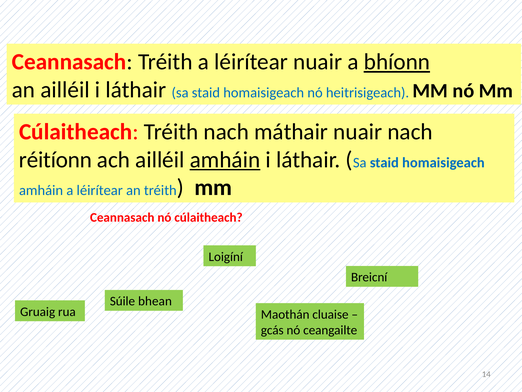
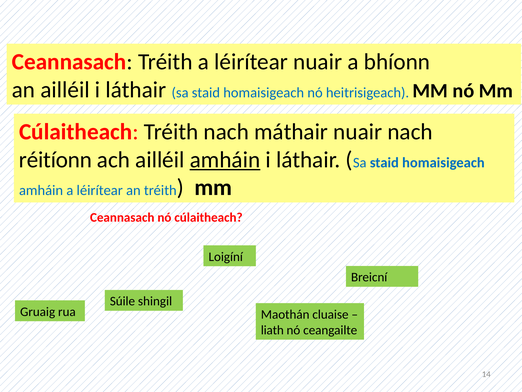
bhíonn underline: present -> none (397, 62)
bhean: bhean -> shingil (155, 301)
gcás: gcás -> liath (272, 330)
